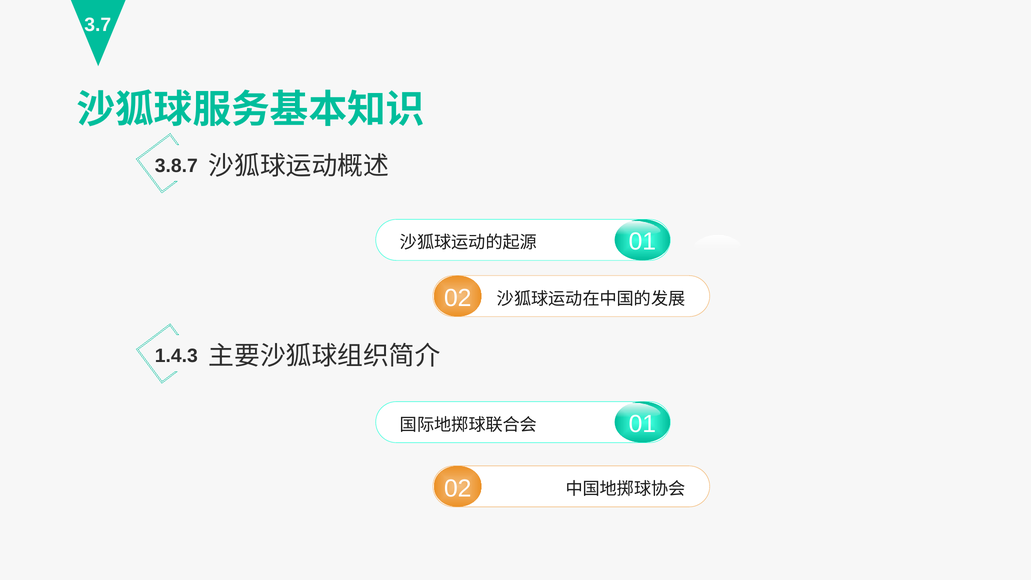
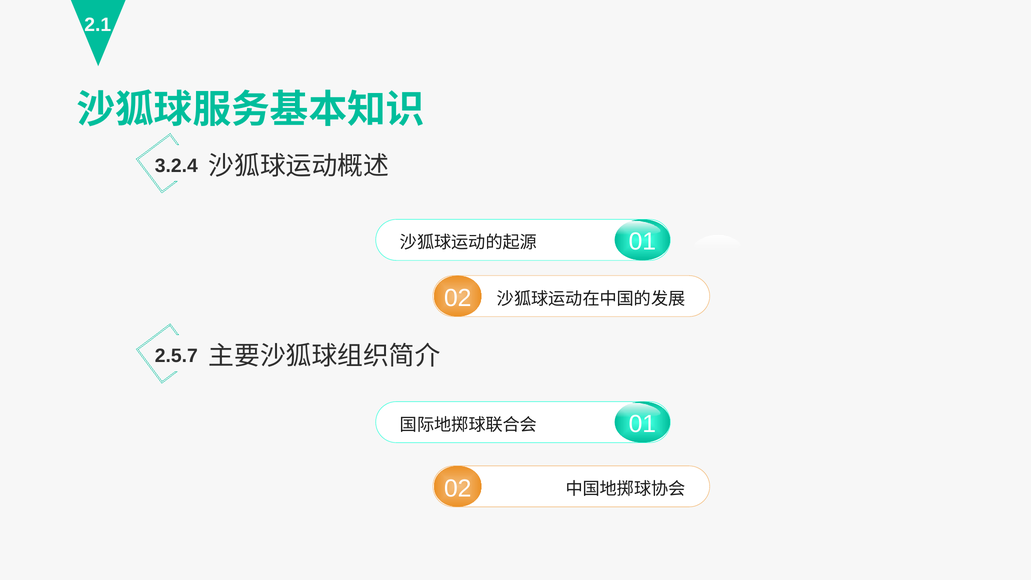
3.7: 3.7 -> 2.1 (98, 25)
3.8.7: 3.8.7 -> 3.2.4 (176, 166)
1.4.3: 1.4.3 -> 2.5.7 (176, 356)
